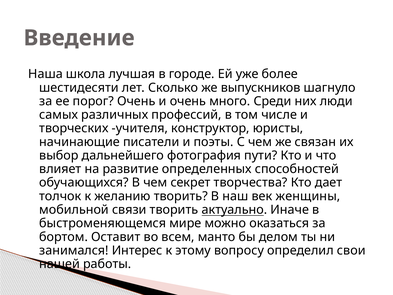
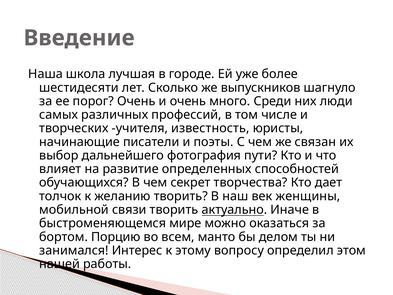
конструктор: конструктор -> известность (210, 128)
Оставит: Оставит -> Порцию (116, 237)
свои: свои -> этом (351, 250)
